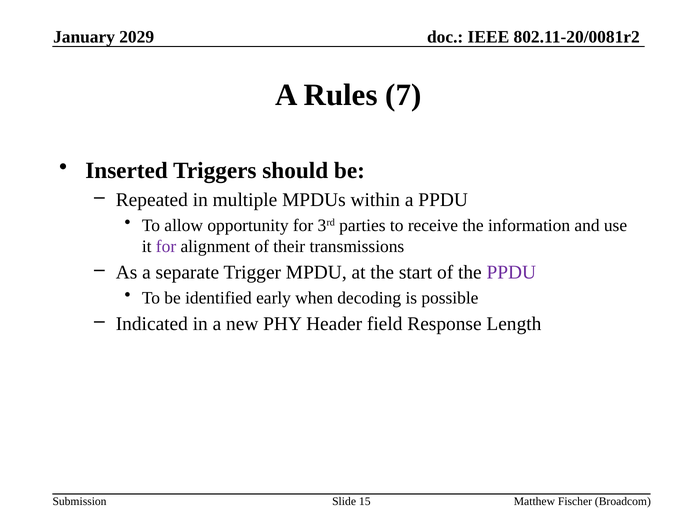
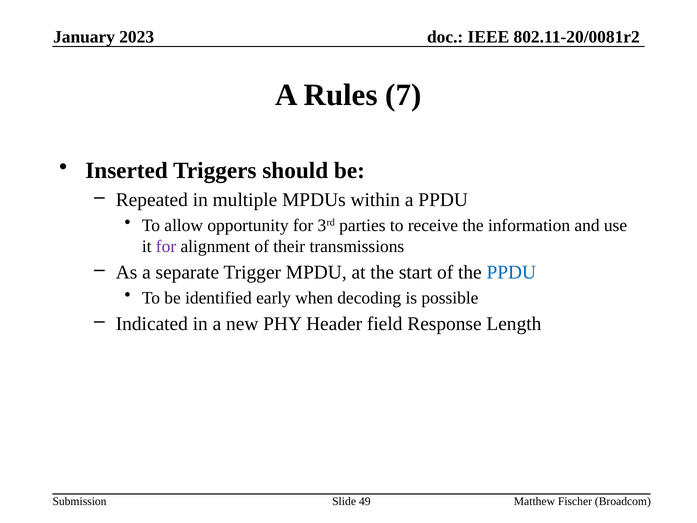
2029: 2029 -> 2023 (137, 37)
PPDU colour: purple -> blue (511, 272)
15: 15 -> 49 (365, 501)
